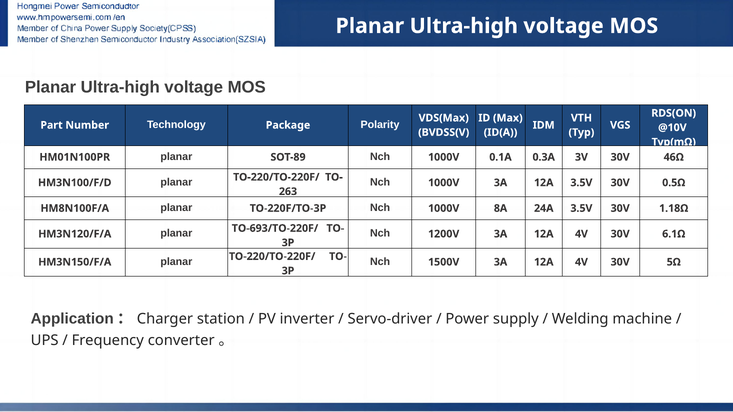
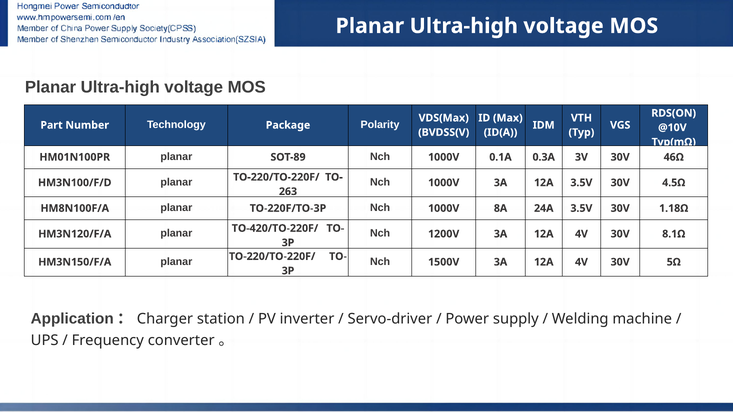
0.5Ω: 0.5Ω -> 4.5Ω (674, 183)
6.1Ω: 6.1Ω -> 8.1Ω (674, 234)
TO-693/TO-220F/: TO-693/TO-220F/ -> TO-420/TO-220F/ (275, 228)
